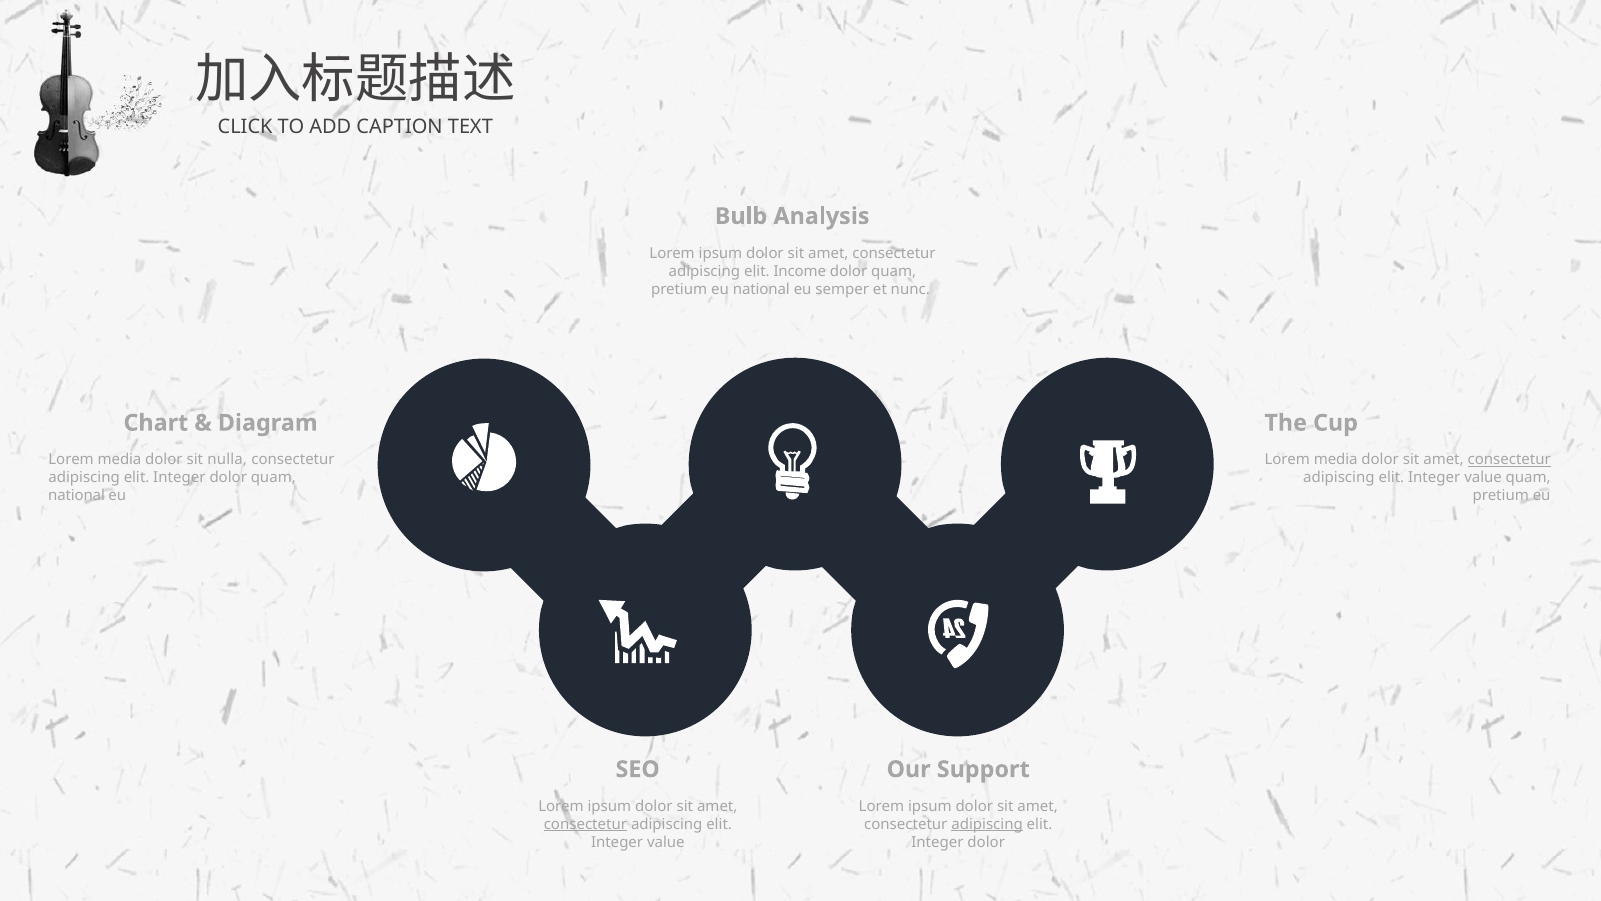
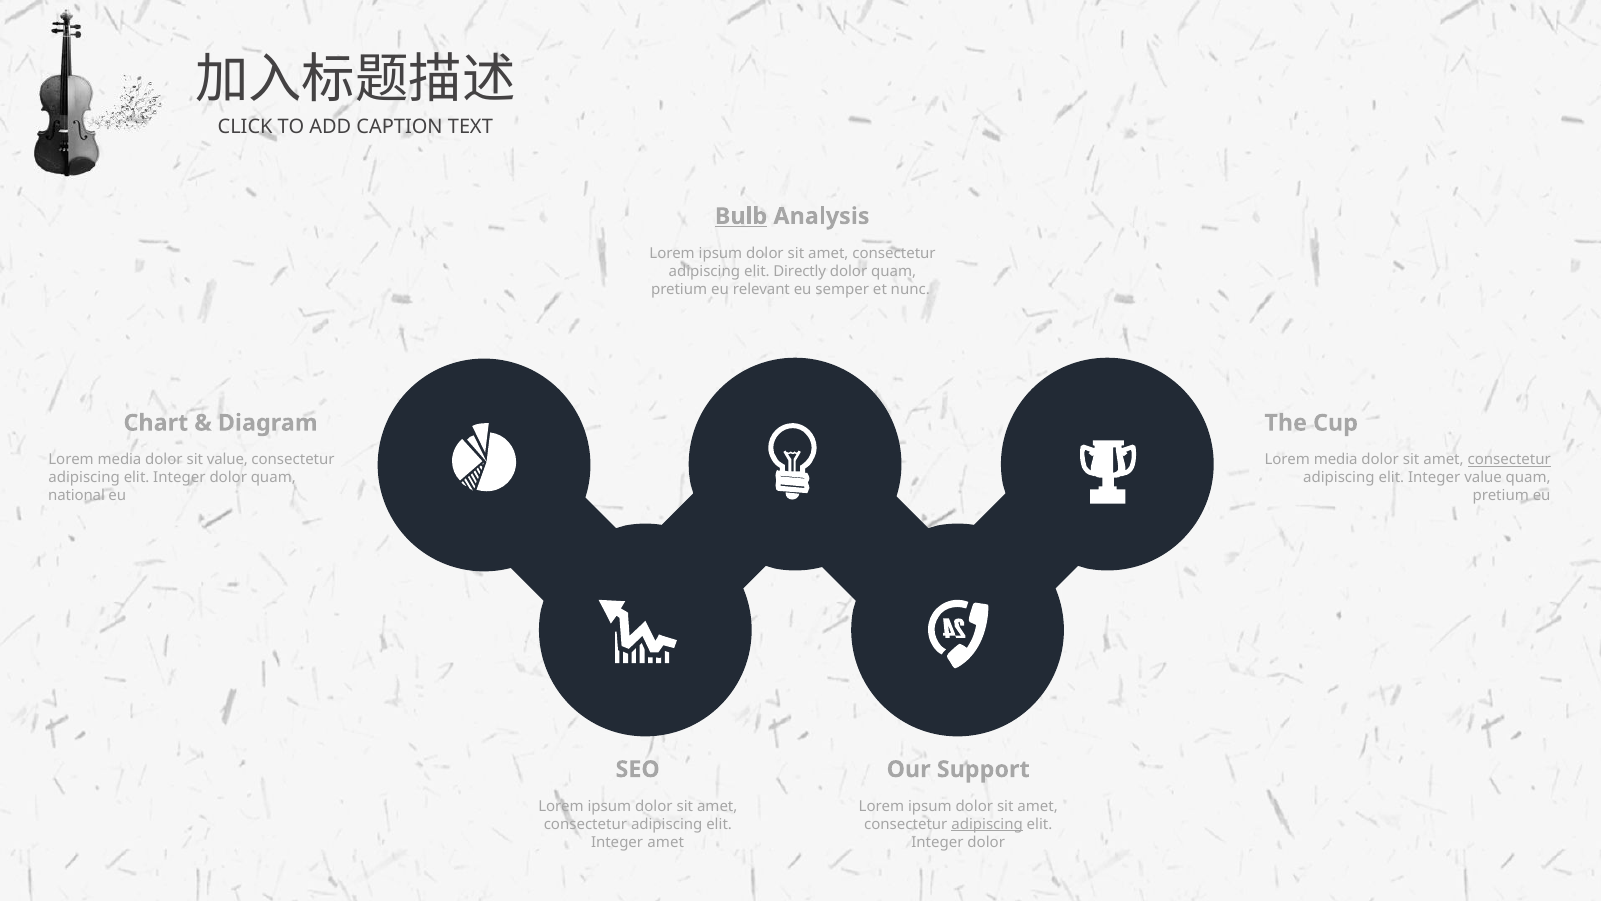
Bulb underline: none -> present (741, 216)
Income: Income -> Directly (800, 271)
eu national: national -> relevant (761, 289)
sit nulla: nulla -> value (227, 460)
consectetur underline: present -> none (585, 824)
value: value -> amet (666, 842)
